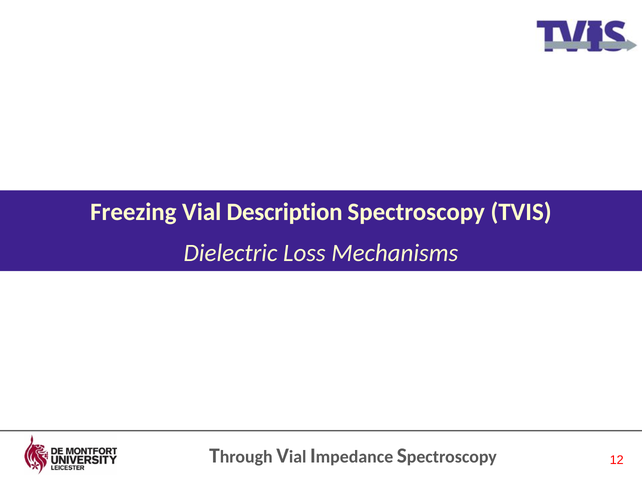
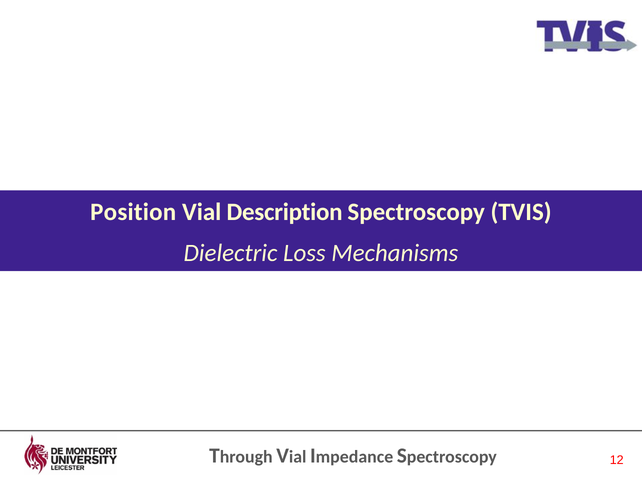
Freezing: Freezing -> Position (133, 212)
